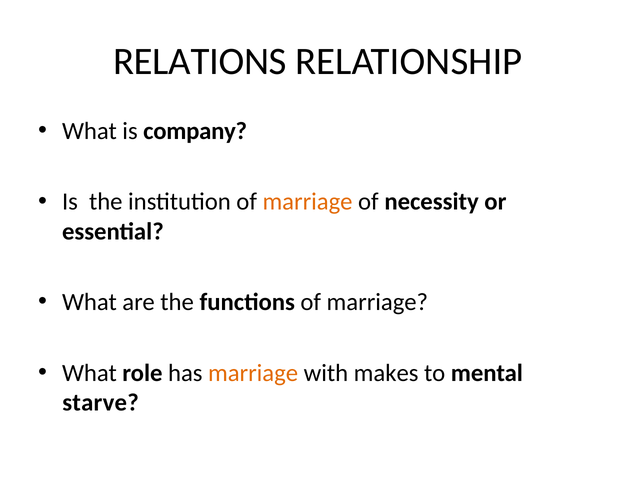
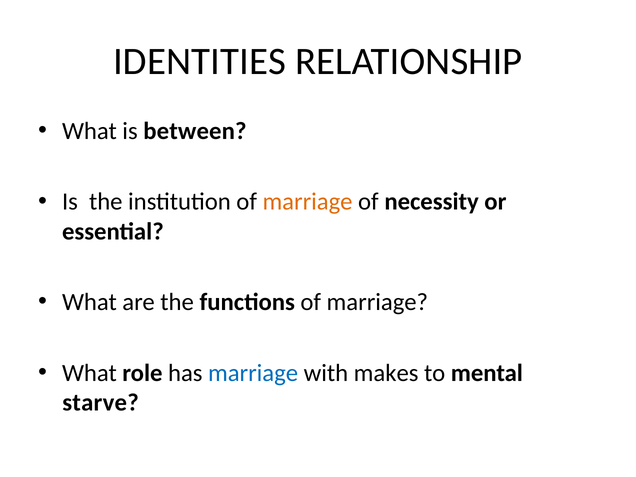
RELATIONS: RELATIONS -> IDENTITIES (200, 62)
company: company -> between (195, 131)
marriage colour: orange -> blue (253, 373)
